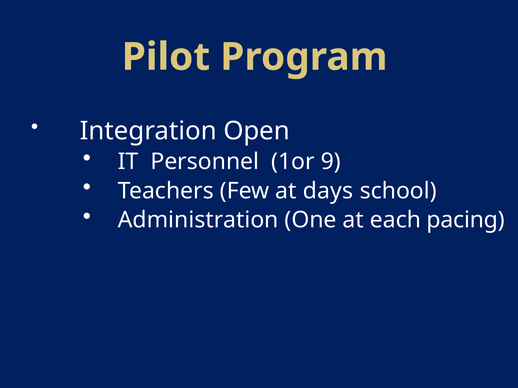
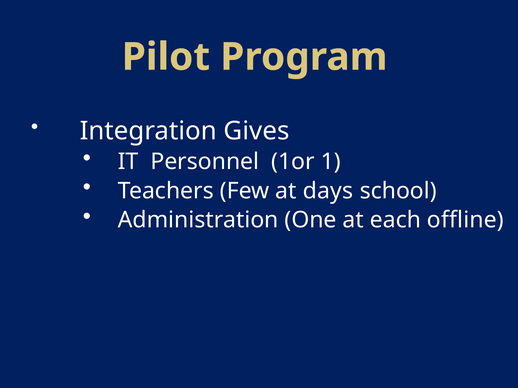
Open: Open -> Gives (256, 131)
9: 9 -> 1 (331, 162)
pacing: pacing -> offline (465, 220)
